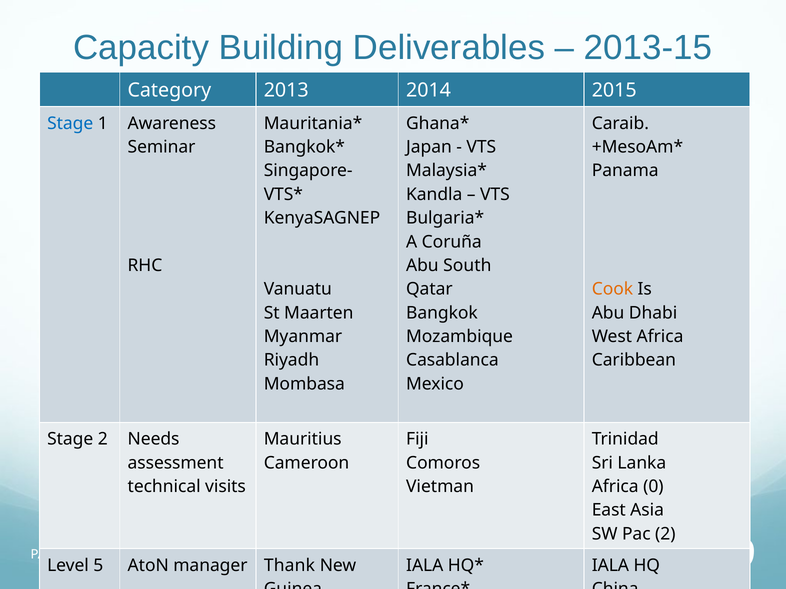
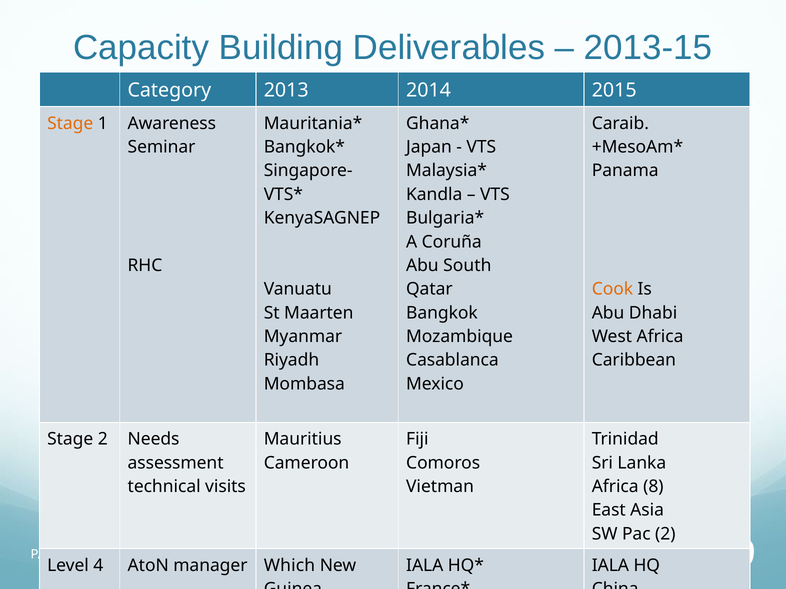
Stage colour: blue -> orange (70, 123)
0: 0 -> 8 (653, 487)
5: 5 -> 4 (98, 566)
Thank: Thank -> Which (289, 566)
